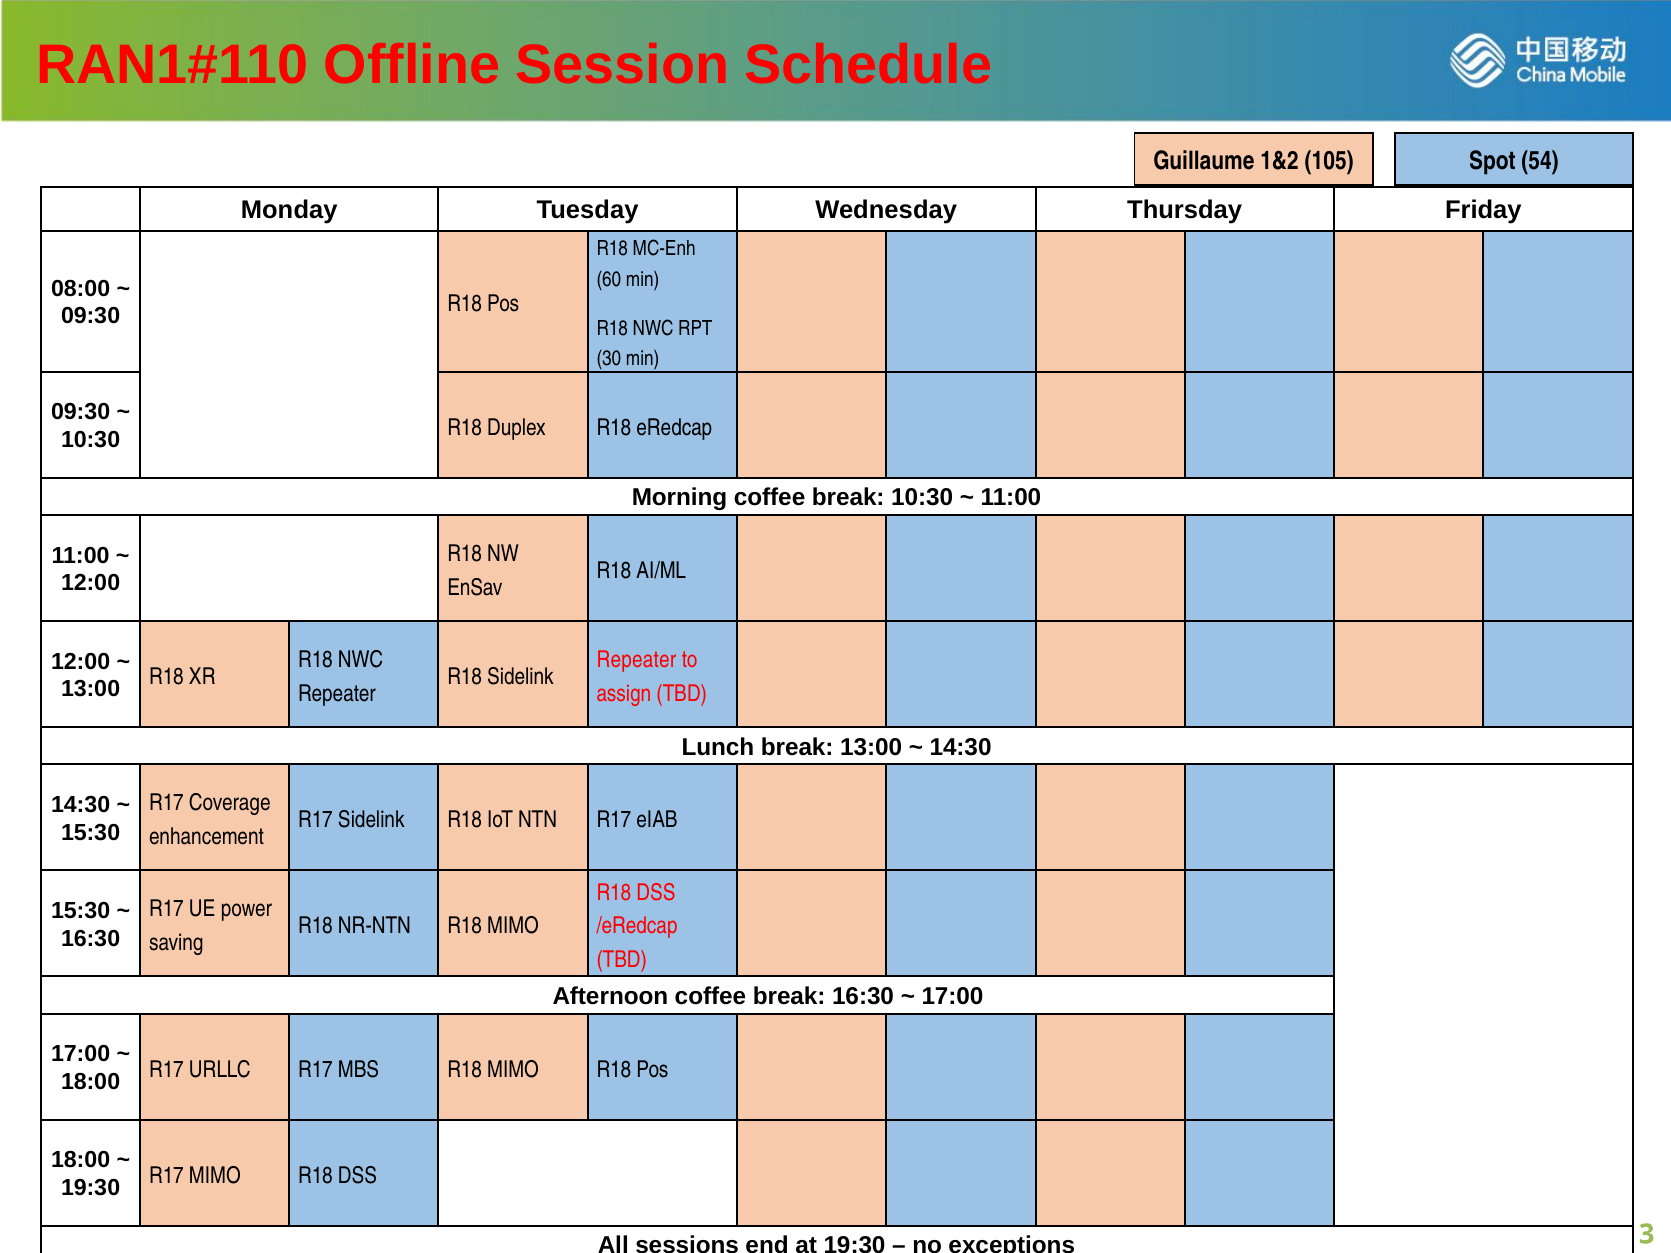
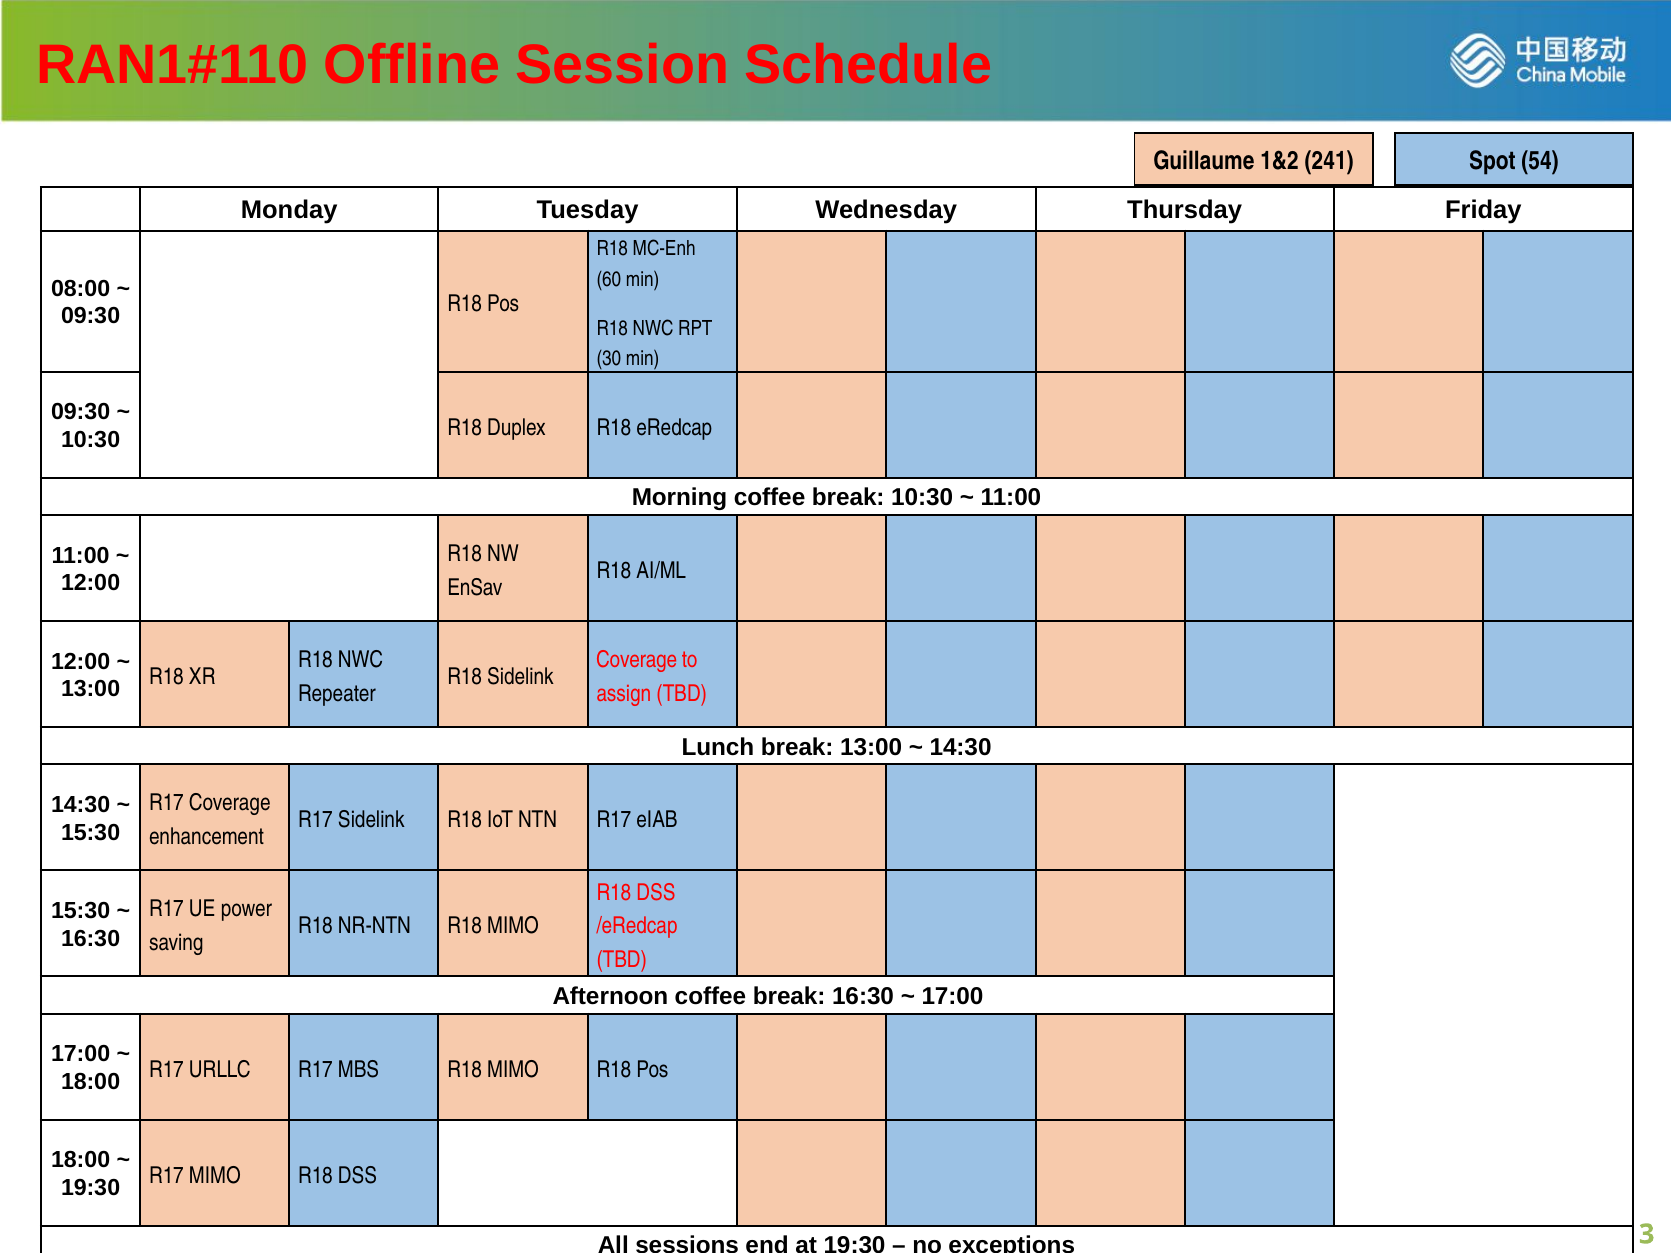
105: 105 -> 241 (1329, 161)
Repeater: Repeater -> Coverage (637, 660)
